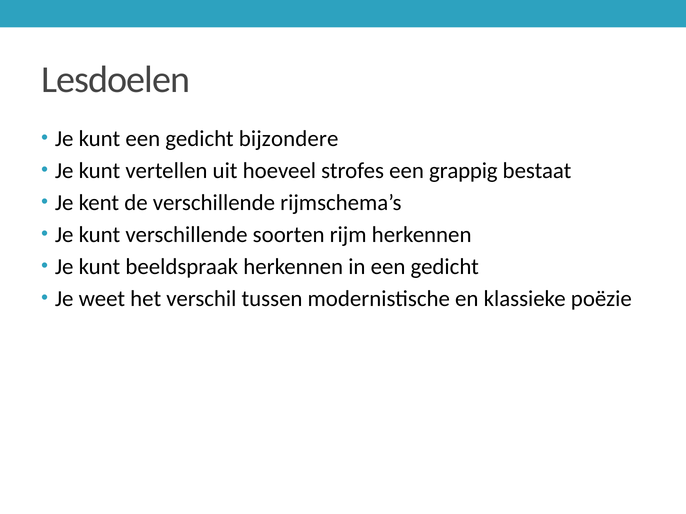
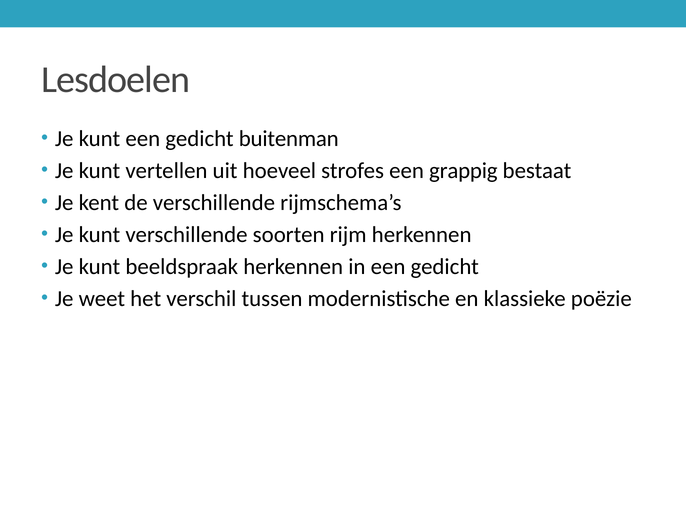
bijzondere: bijzondere -> buitenman (289, 139)
